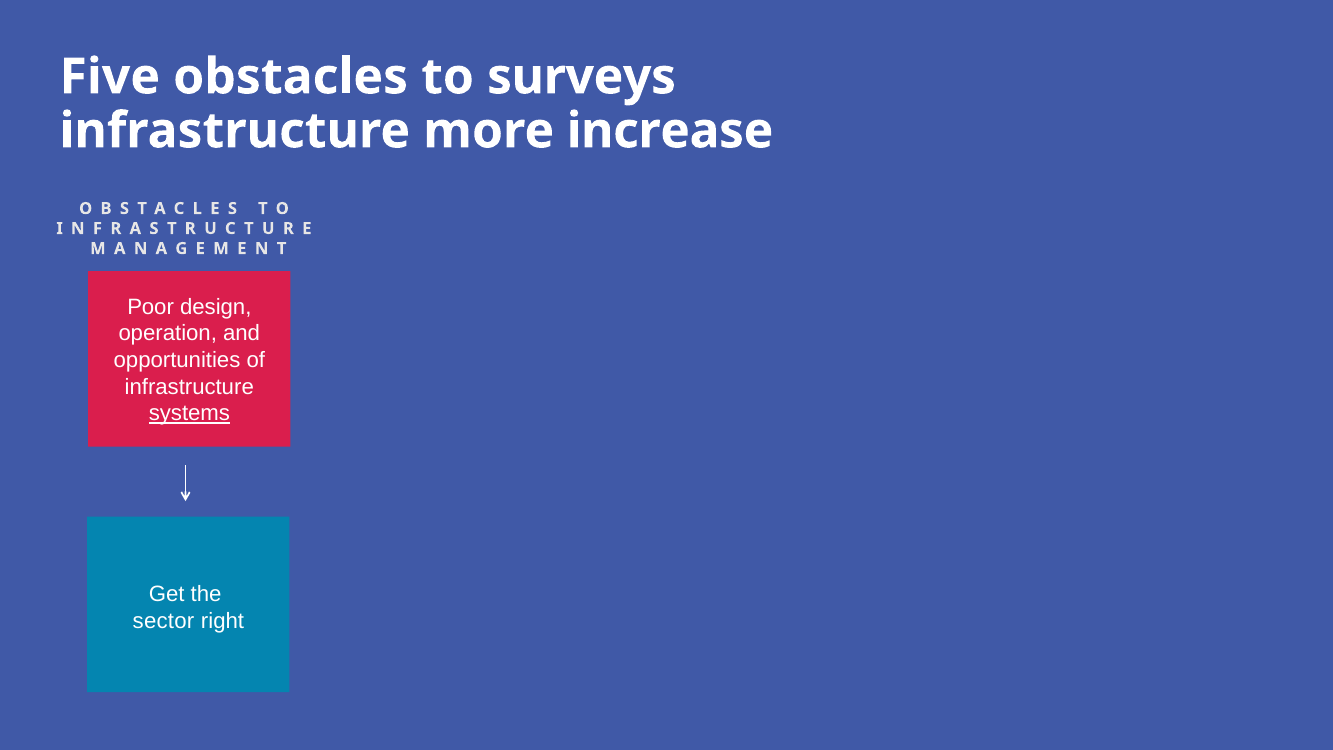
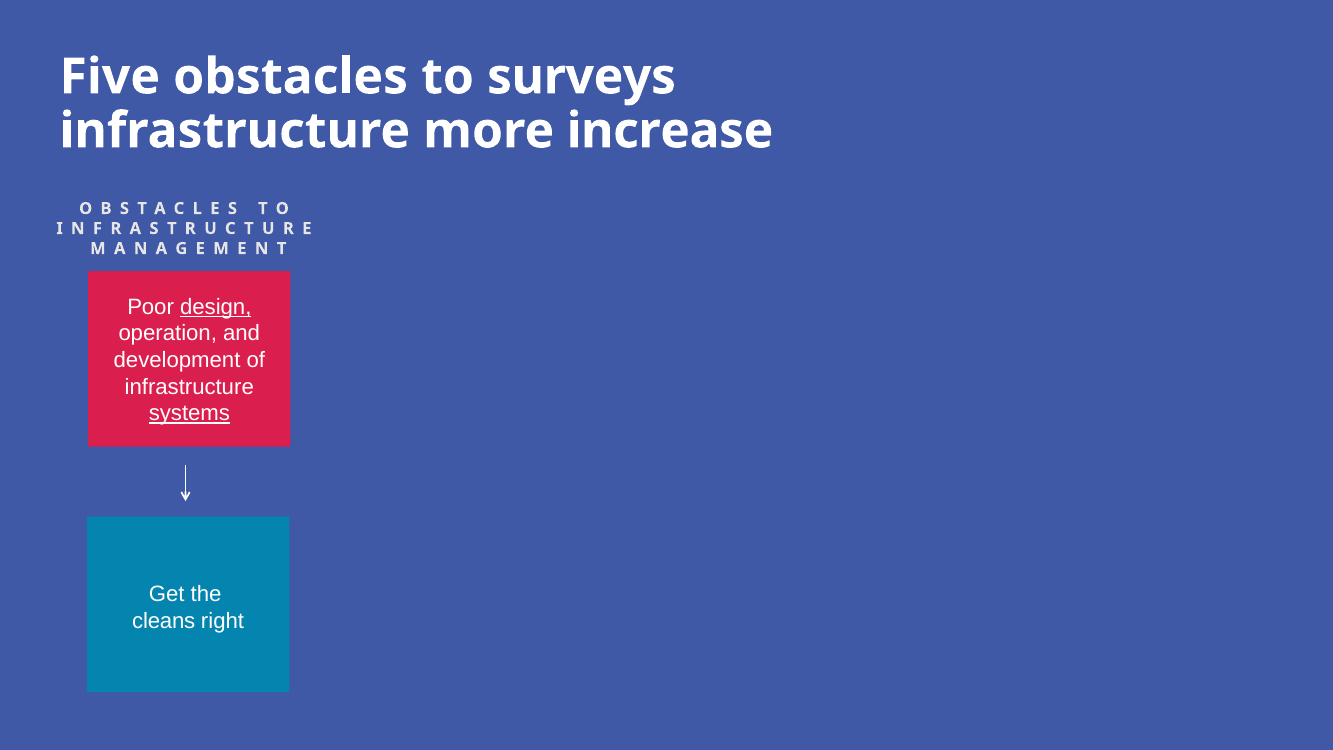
design underline: none -> present (216, 307)
opportunities: opportunities -> development (177, 360)
sector: sector -> cleans (164, 621)
